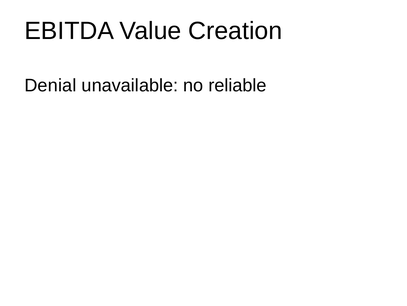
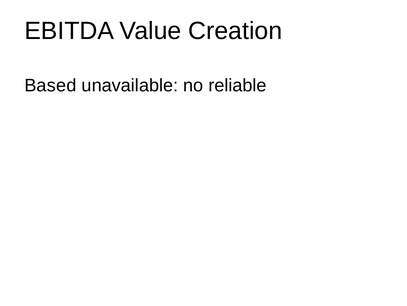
Denial: Denial -> Based (50, 85)
